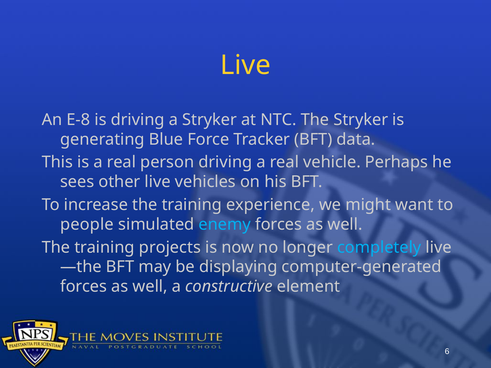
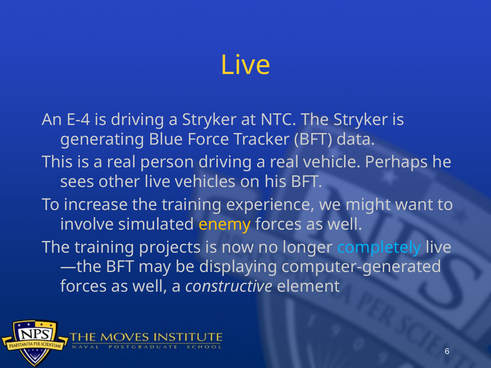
E-8: E-8 -> E-4 (78, 120)
people: people -> involve (87, 225)
enemy colour: light blue -> yellow (225, 225)
